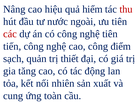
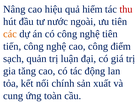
các colour: red -> orange (10, 34)
thiết: thiết -> luận (70, 58)
nhiên: nhiên -> chính (63, 83)
